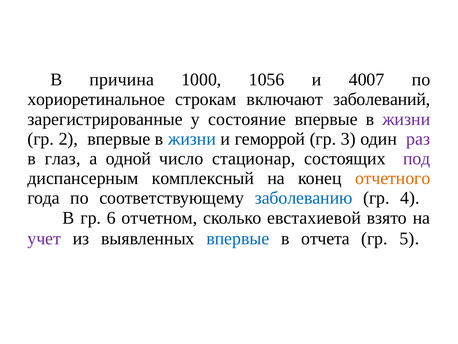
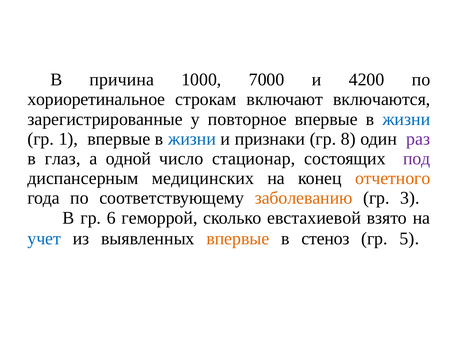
1056: 1056 -> 7000 (267, 80)
4007: 4007 -> 4200 (367, 80)
заболеваний: заболеваний -> включаются (382, 99)
состояние: состояние -> повторное (247, 119)
жизни colour: purple -> blue (406, 119)
2: 2 -> 1 (68, 139)
геморрой: геморрой -> признаки (270, 139)
3: 3 -> 8 (348, 139)
комплексный: комплексный -> медицинских (203, 178)
заболеванию colour: blue -> orange (304, 198)
4: 4 -> 3 (410, 198)
отчетном: отчетном -> геморрой (160, 217)
учет colour: purple -> blue (44, 238)
впервые colour: blue -> orange (238, 238)
отчета: отчета -> стеноз (325, 238)
